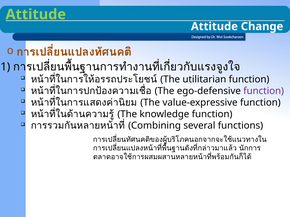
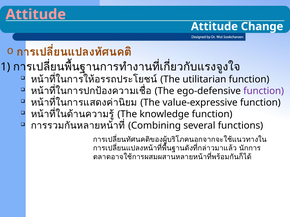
Attitude colour: light green -> pink (36, 14)
